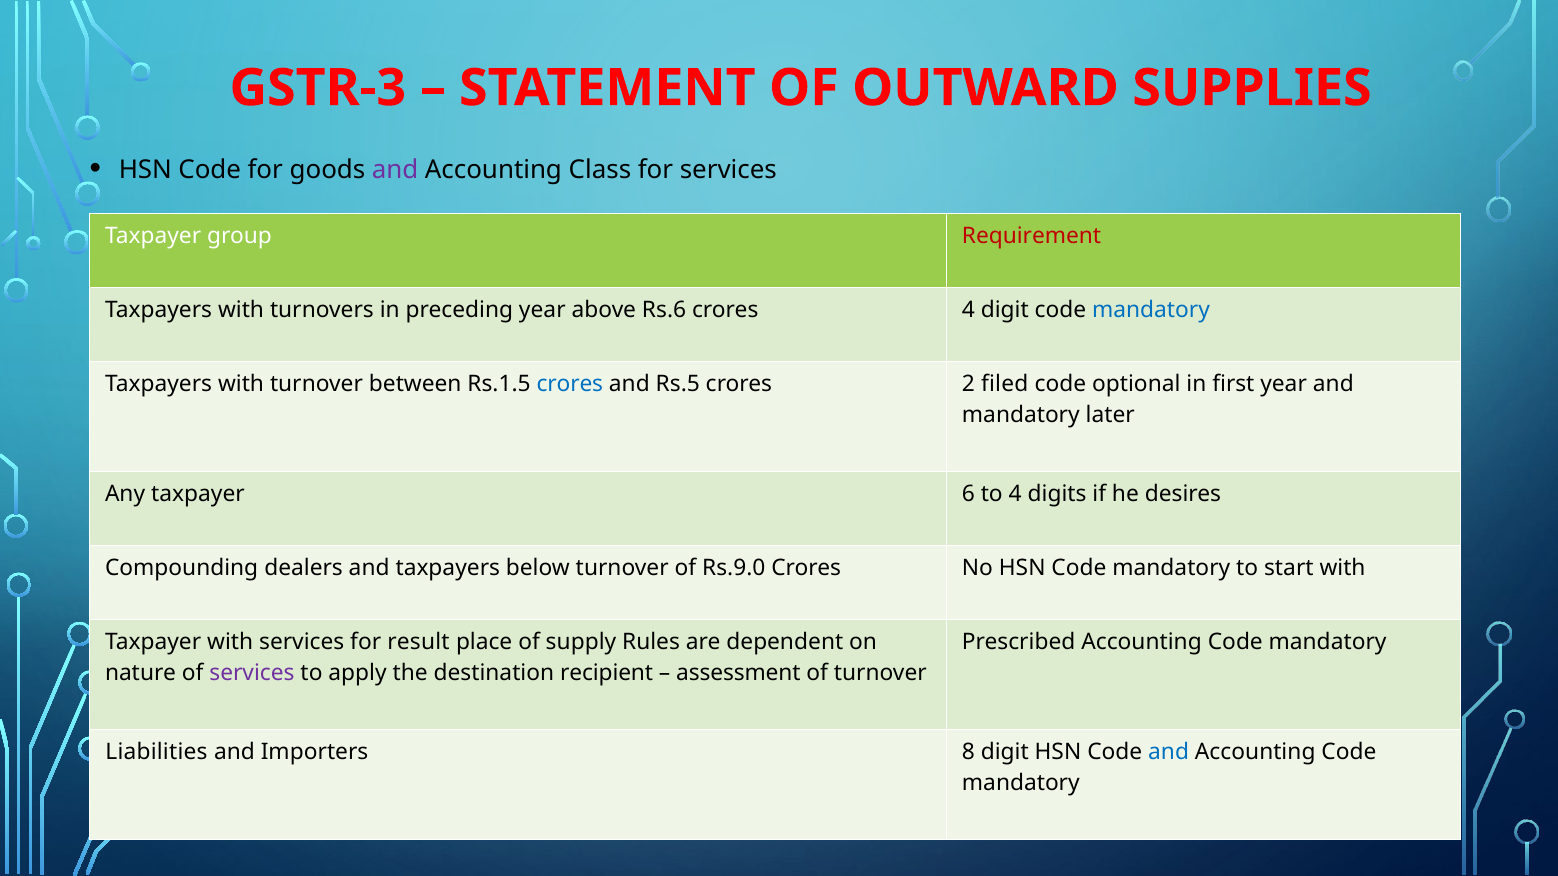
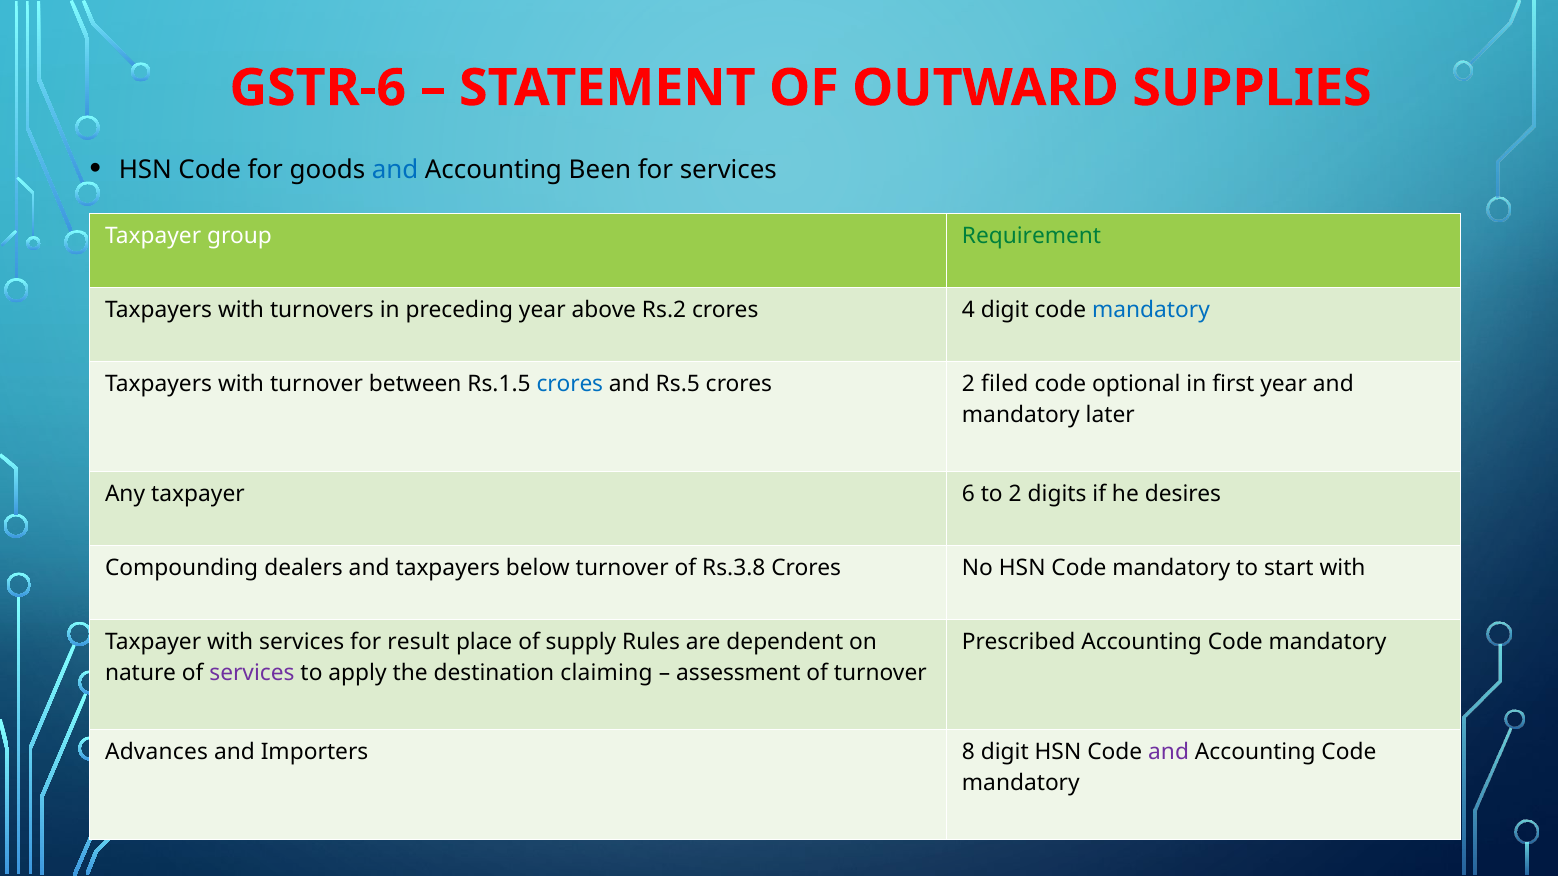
GSTR-3: GSTR-3 -> GSTR-6 (318, 88)
and colour: purple -> blue (395, 170)
Class: Class -> Been (600, 170)
Requirement colour: red -> green (1032, 236)
Rs.6: Rs.6 -> Rs.2 (664, 310)
to 4: 4 -> 2 (1015, 494)
Rs.9.0: Rs.9.0 -> Rs.3.8 (734, 568)
recipient: recipient -> claiming (606, 673)
Liabilities: Liabilities -> Advances (156, 752)
and colour: blue -> purple (1169, 752)
